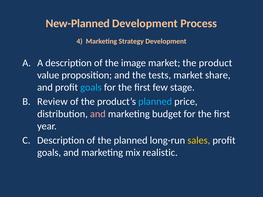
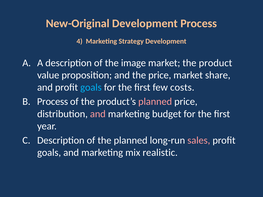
New-Planned: New-Planned -> New-Original (78, 23)
the tests: tests -> price (160, 75)
stage: stage -> costs (182, 87)
Review: Review -> Process (53, 102)
planned colour: light blue -> pink (155, 102)
sales colour: yellow -> pink (199, 141)
